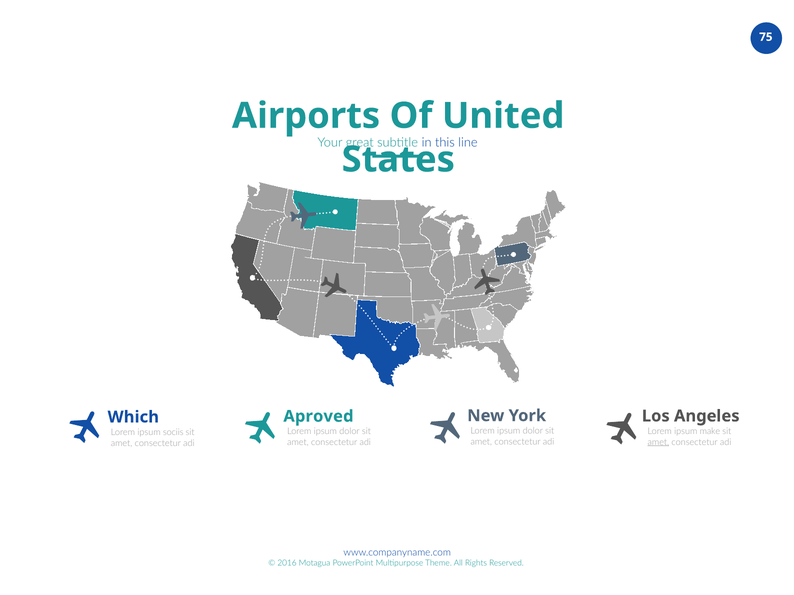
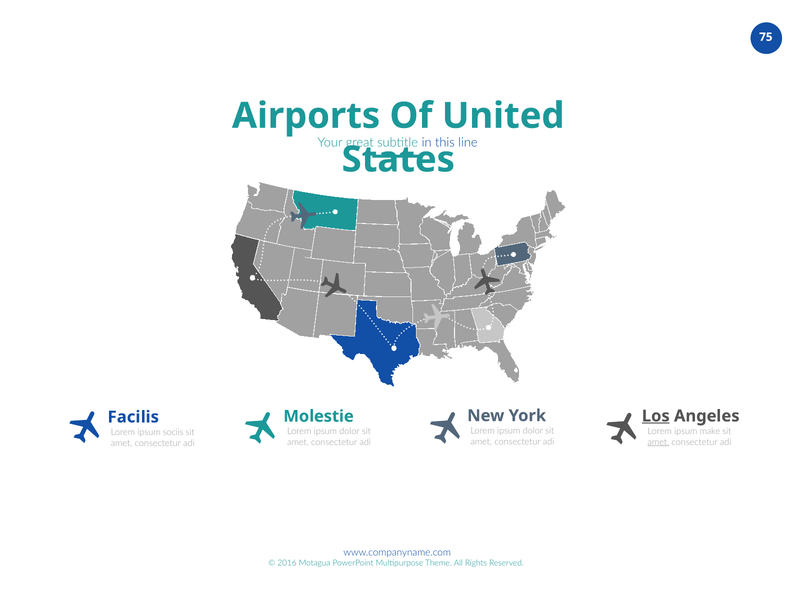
Los underline: none -> present (656, 416)
Aproved: Aproved -> Molestie (319, 417)
Which: Which -> Facilis (133, 417)
